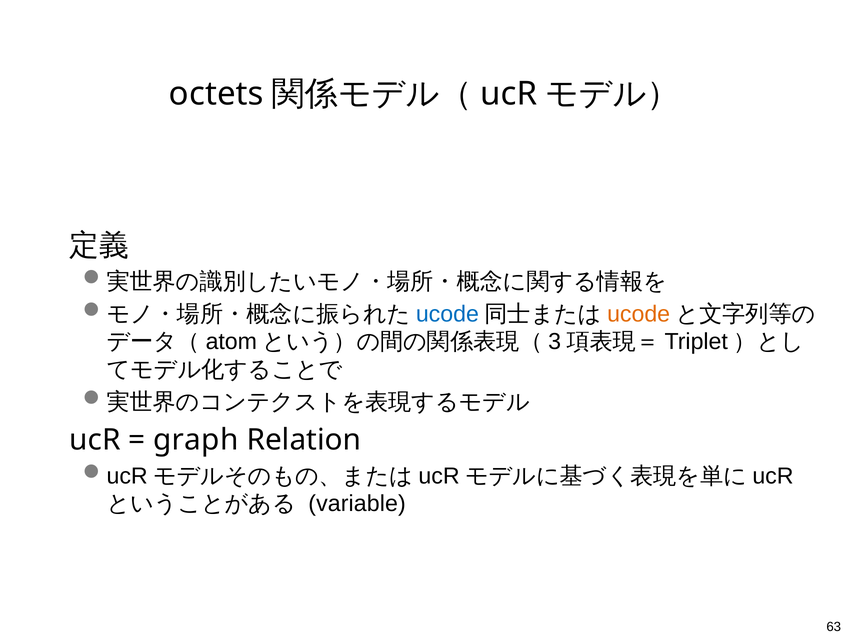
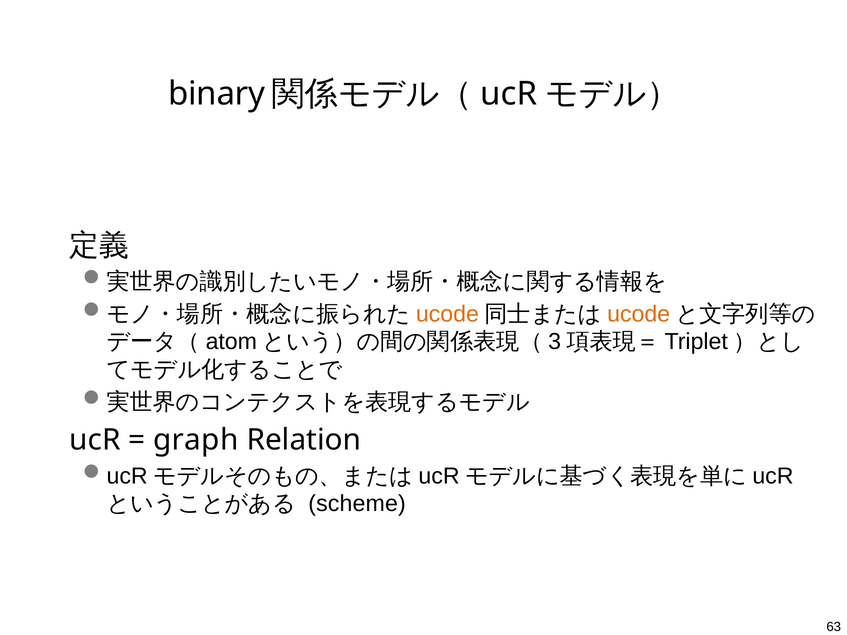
octets: octets -> binary (217, 94)
ucode colour: blue -> orange (447, 314)
variable: variable -> scheme (357, 504)
